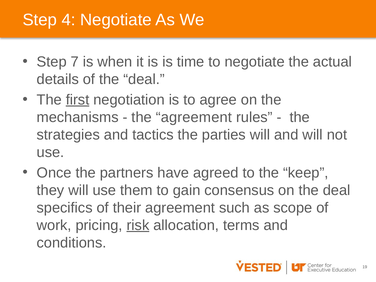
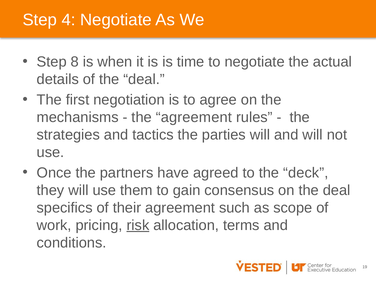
7: 7 -> 8 (75, 62)
first underline: present -> none (78, 100)
keep: keep -> deck (306, 173)
